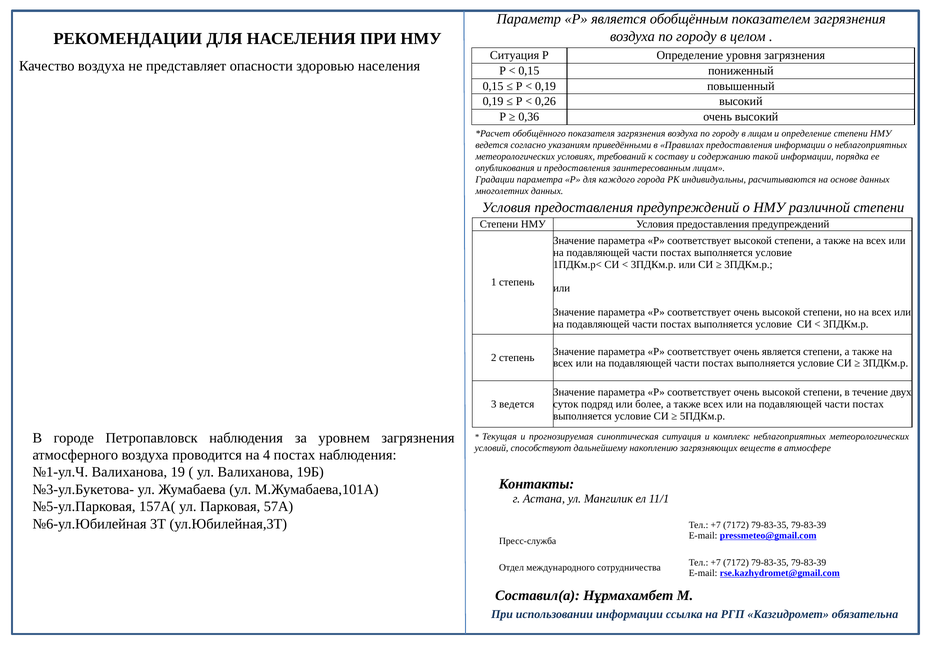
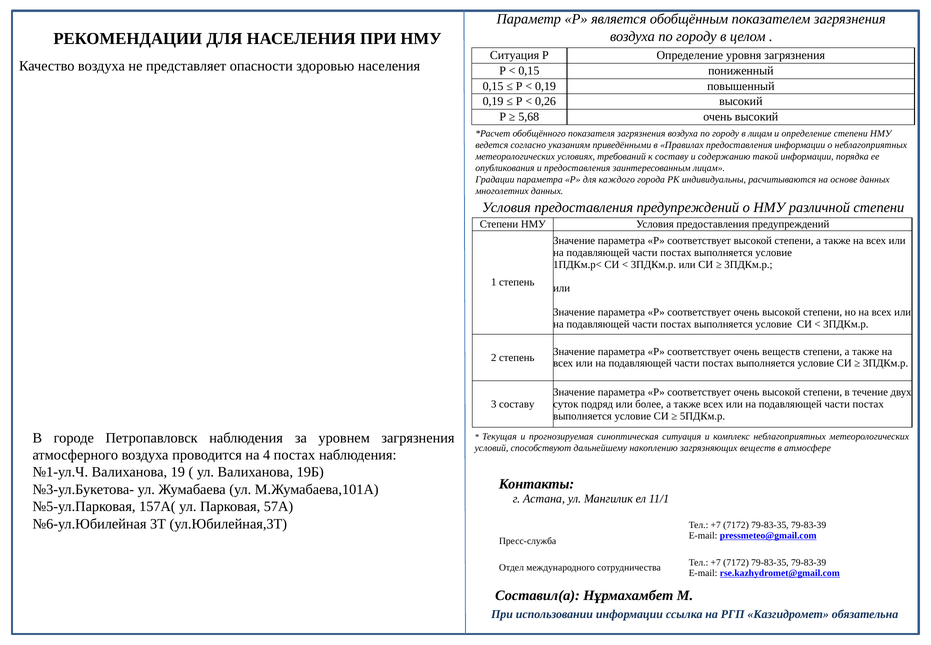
0,36: 0,36 -> 5,68 (529, 117)
очень является: является -> веществ (781, 351)
3 ведется: ведется -> составу (517, 404)
